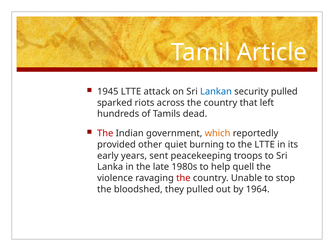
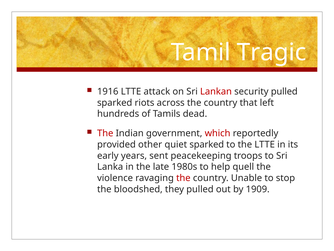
Article: Article -> Tragic (272, 52)
1945: 1945 -> 1916 (108, 91)
Lankan colour: blue -> red (216, 91)
which colour: orange -> red (218, 133)
quiet burning: burning -> sparked (207, 144)
1964: 1964 -> 1909 (258, 189)
